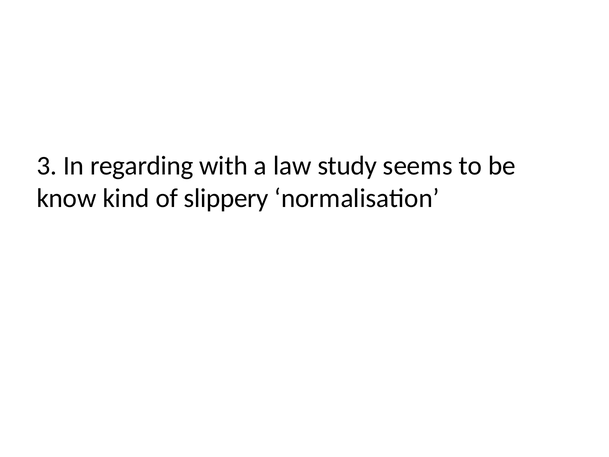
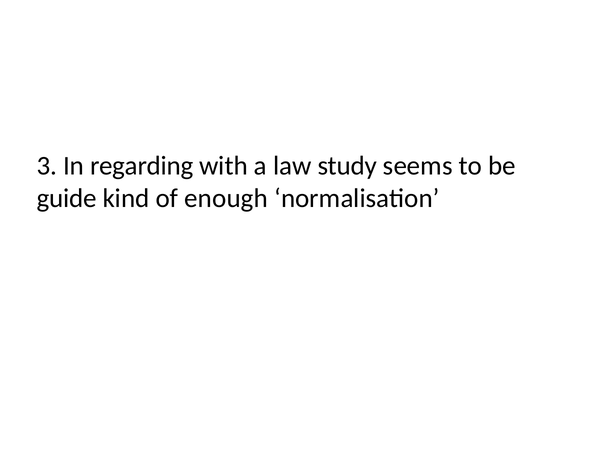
know: know -> guide (67, 198)
slippery: slippery -> enough (226, 198)
